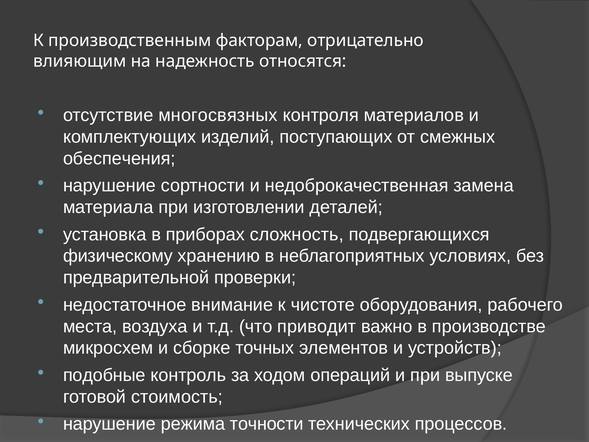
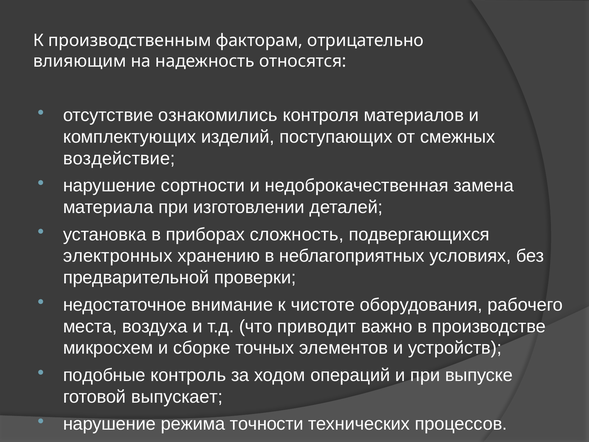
многосвязных: многосвязных -> ознакомились (218, 115)
обеспечения: обеспечения -> воздействие (119, 158)
физическому: физическому -> электронных (118, 256)
стоимость: стоимость -> выпускает (177, 397)
